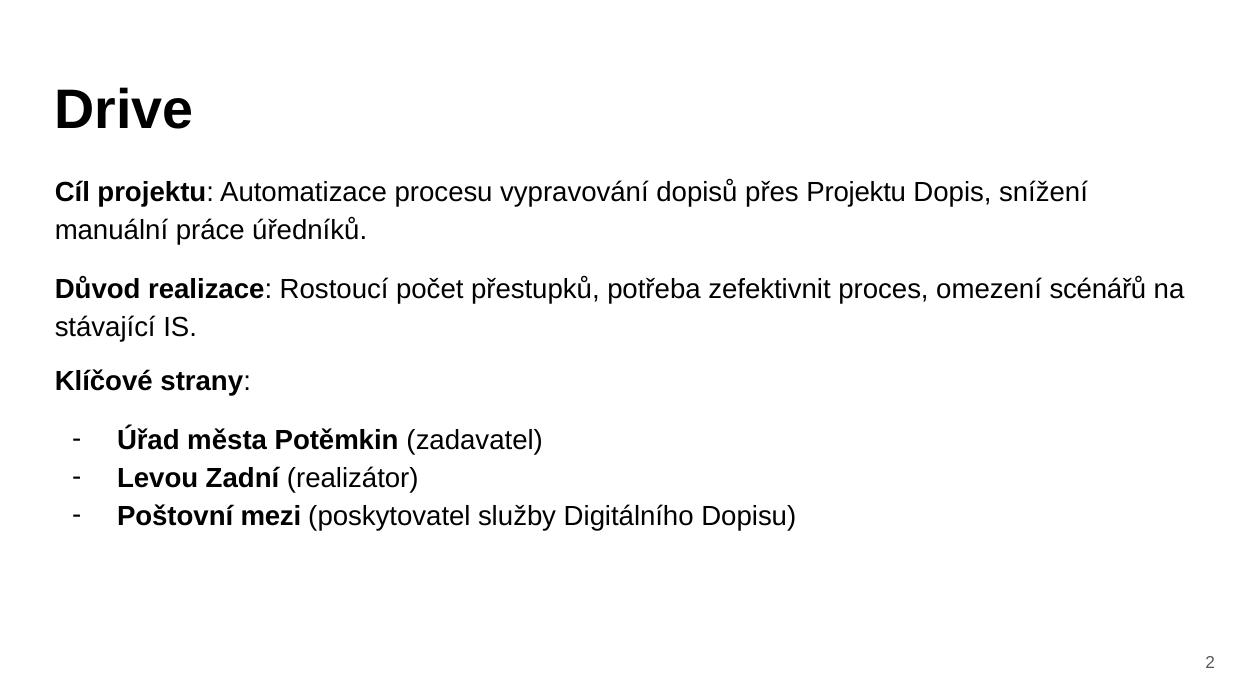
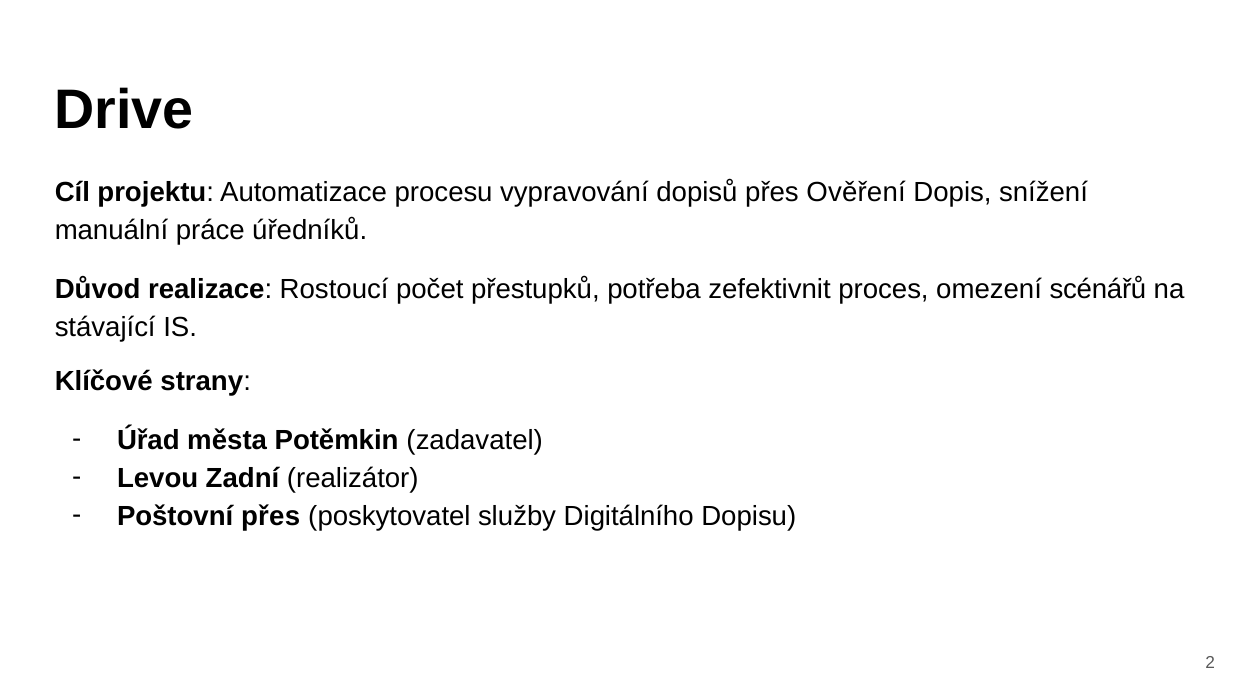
přes Projektu: Projektu -> Ověření (856, 193)
Poštovní mezi: mezi -> přes (271, 516)
